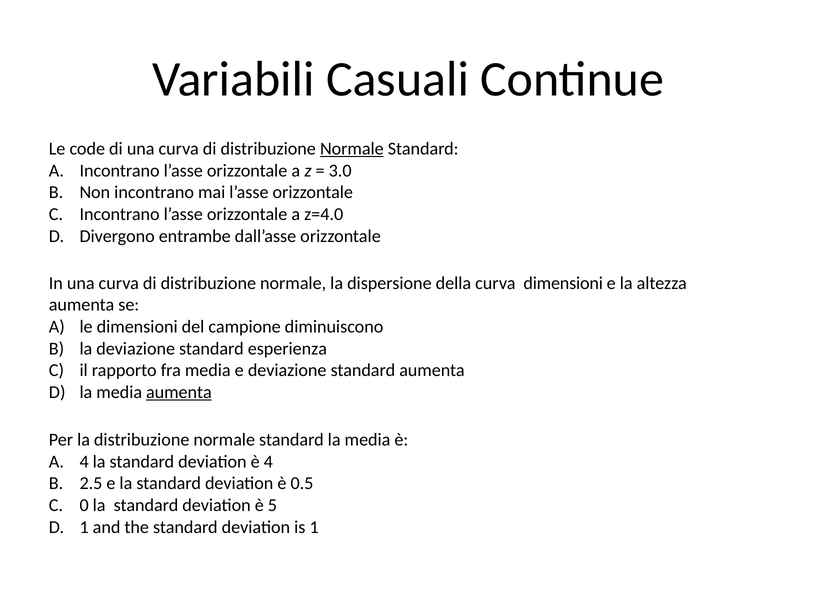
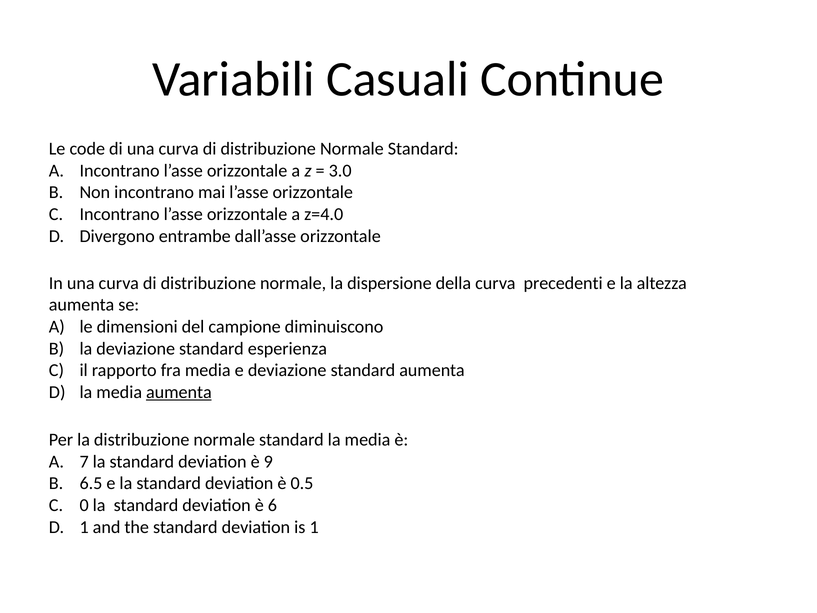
Normale underline: present -> none (352, 149)
curva dimensioni: dimensioni -> precedenti (563, 283)
A 4: 4 -> 7 (84, 462)
è 4: 4 -> 9 (268, 462)
2.5: 2.5 -> 6.5 (91, 483)
5: 5 -> 6 (272, 505)
